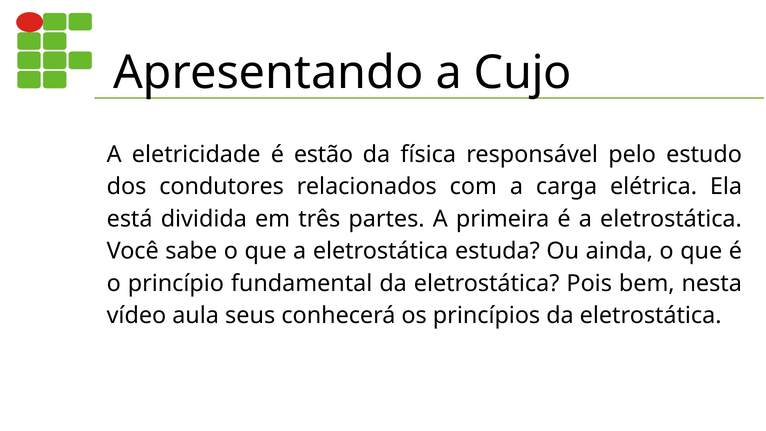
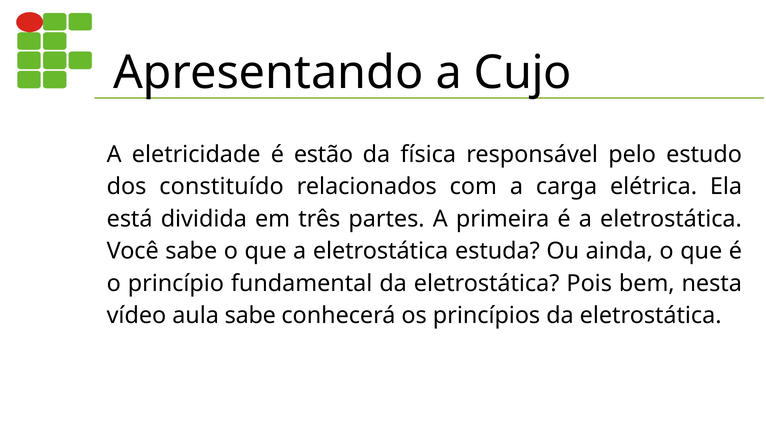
condutores: condutores -> constituído (222, 187)
aula seus: seus -> sabe (250, 316)
